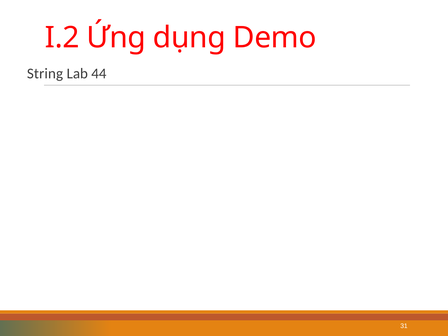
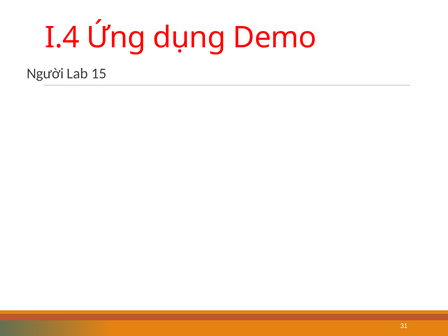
I.2: I.2 -> I.4 (62, 38)
String: String -> Người (45, 74)
44: 44 -> 15 (99, 74)
